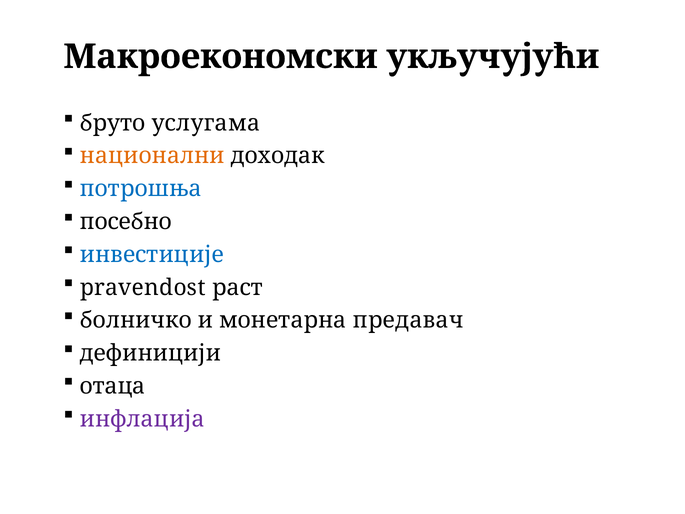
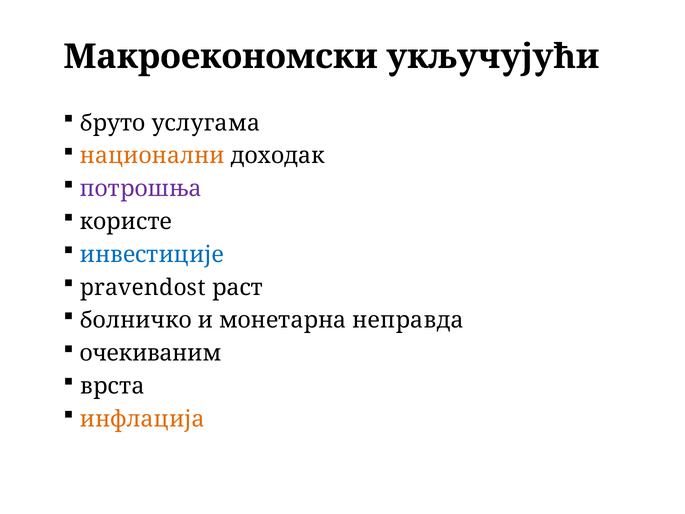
потрошња colour: blue -> purple (141, 189)
посебно: посебно -> користе (126, 222)
предавач: предавач -> неправда (408, 320)
дефиницији: дефиницији -> очекиваним (151, 353)
отаца: отаца -> врста (112, 386)
инфлација colour: purple -> orange (142, 419)
